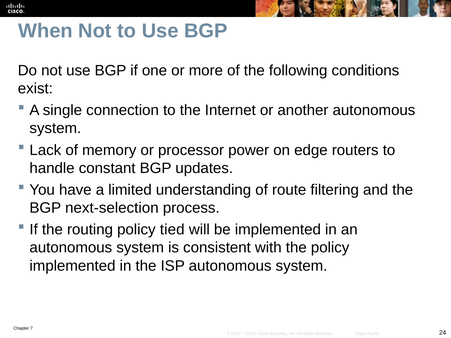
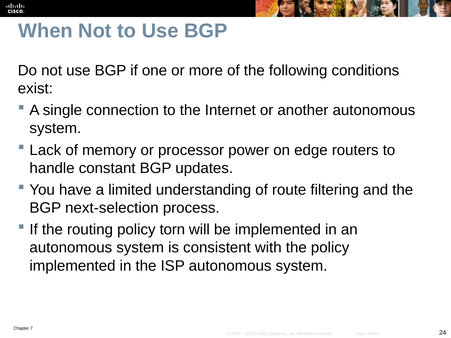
tied: tied -> torn (172, 230)
